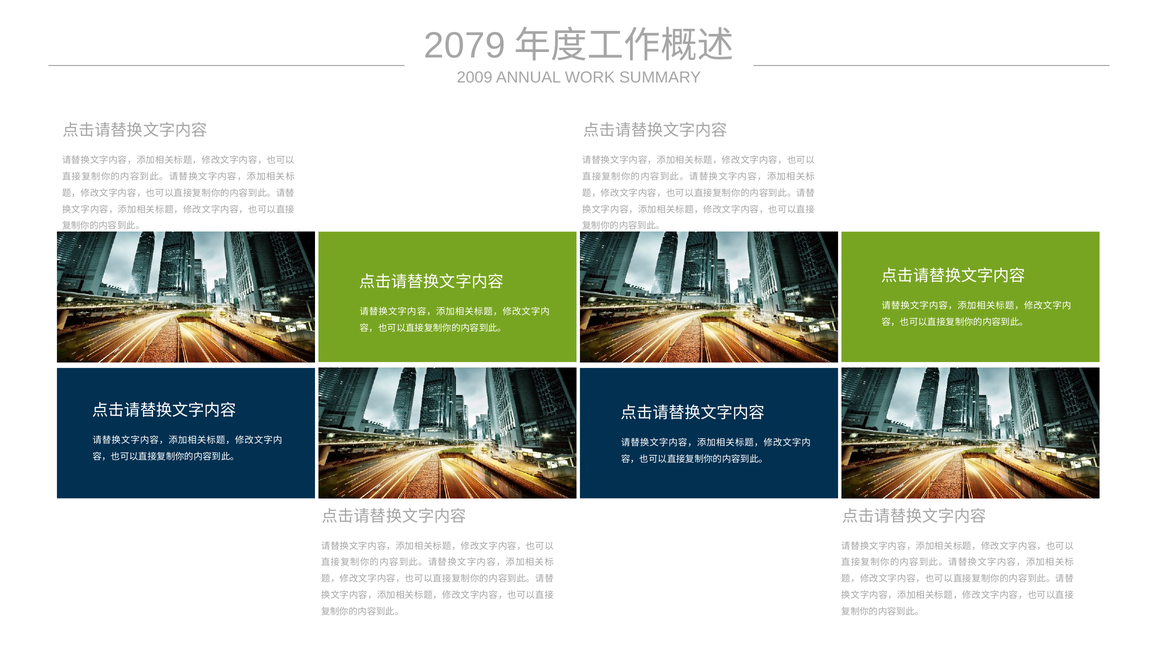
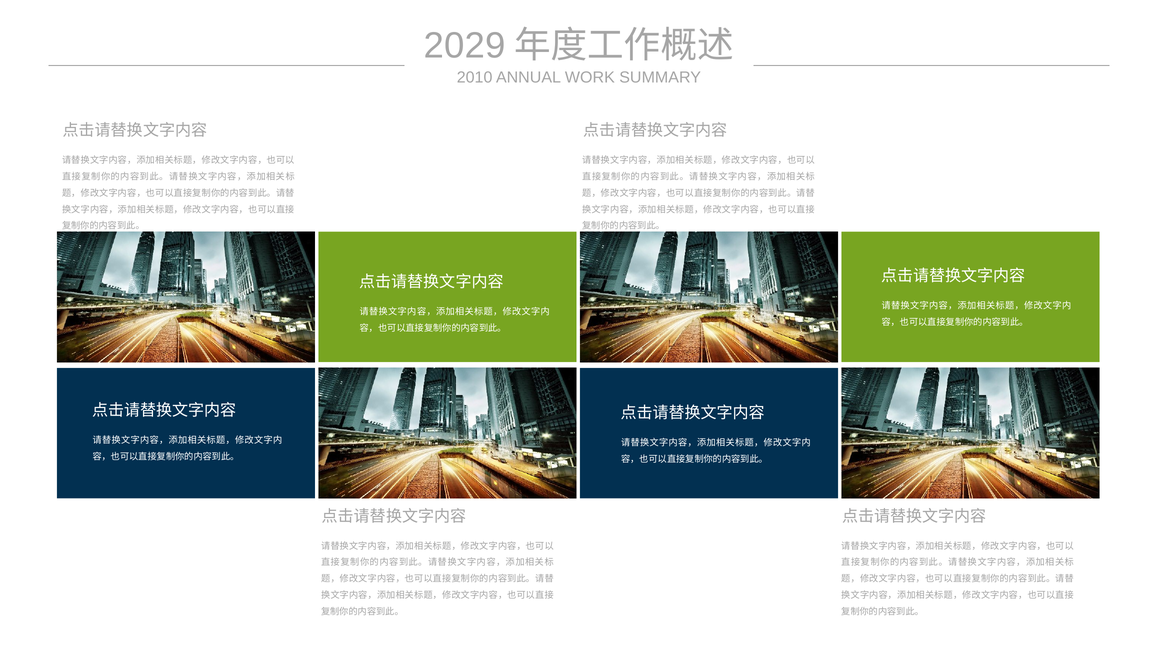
2079: 2079 -> 2029 (465, 46)
2009: 2009 -> 2010 (475, 78)
